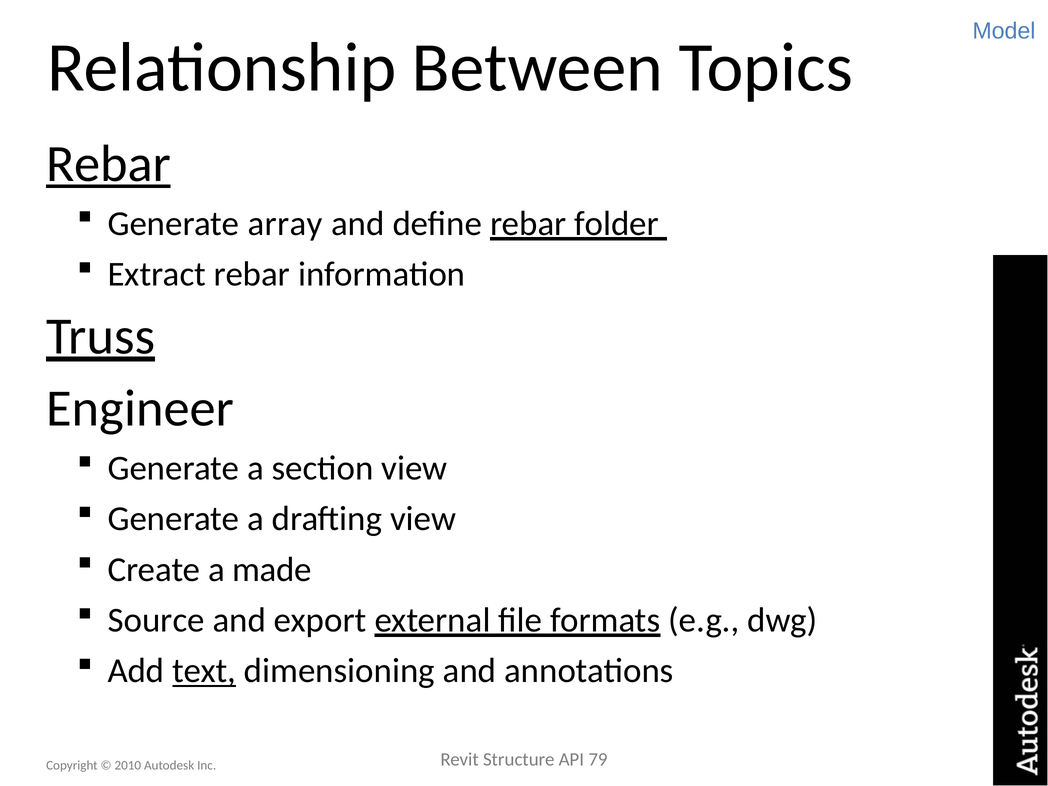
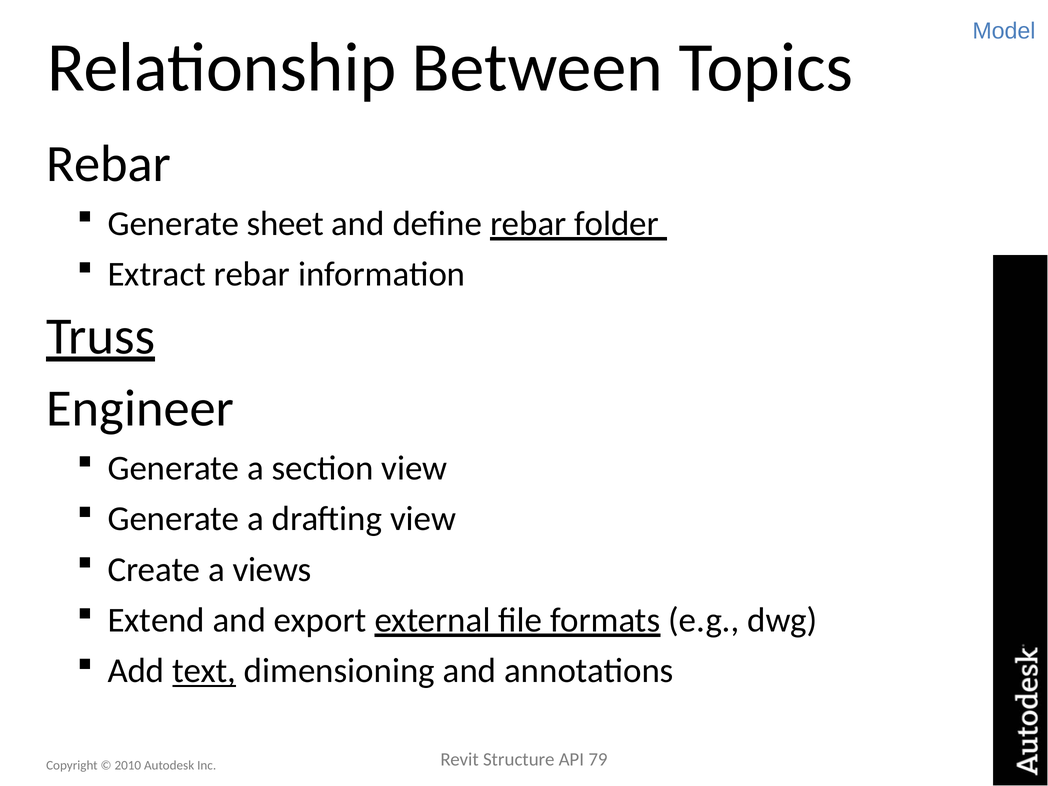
Rebar underline: present -> none (108, 164)
array: array -> sheet (285, 224)
made: made -> views (272, 570)
Source: Source -> Extend (156, 620)
